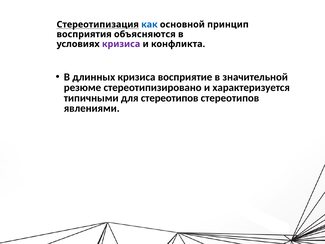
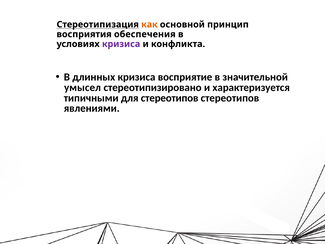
как colour: blue -> orange (149, 24)
объясняются: объясняются -> обеспечения (145, 34)
резюме: резюме -> умысел (82, 87)
